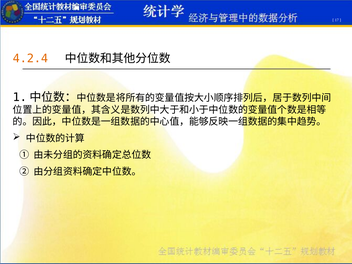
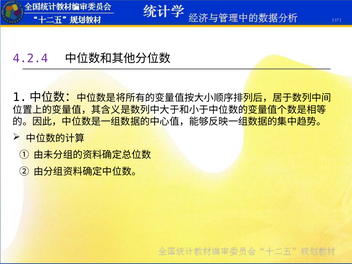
4.2.4 colour: orange -> purple (30, 58)
